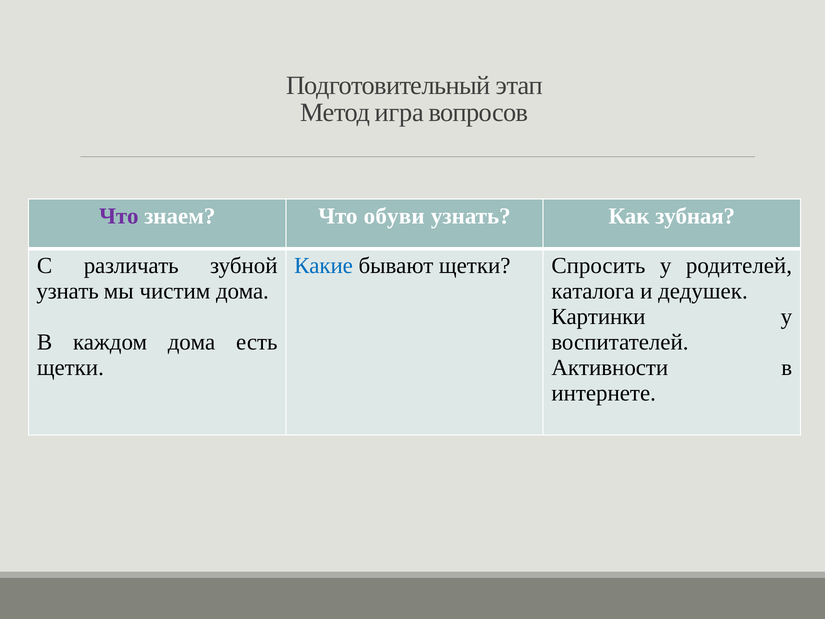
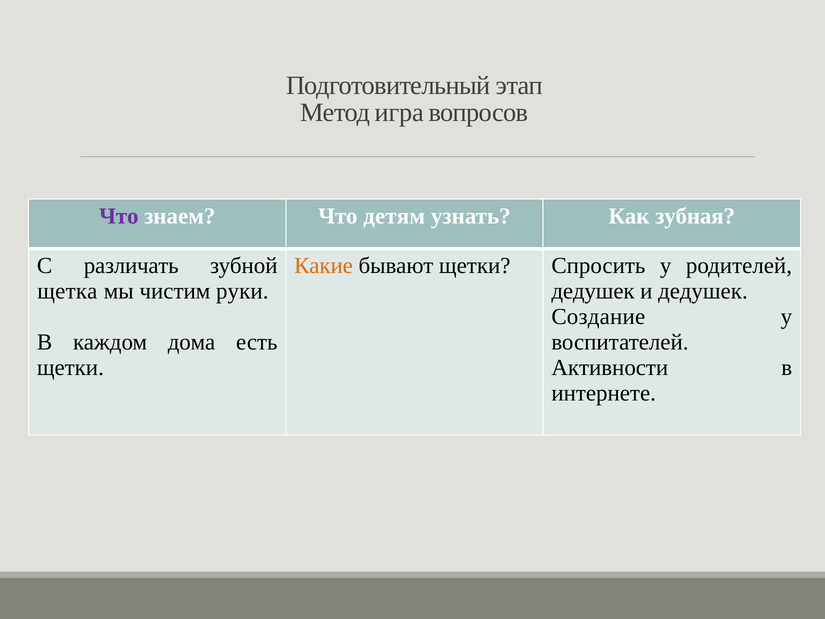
обуви: обуви -> детям (394, 216)
Какие colour: blue -> orange (324, 266)
узнать: узнать -> щетка (67, 291)
чистим дома: дома -> руки (242, 291)
каталога: каталога -> дедушек (593, 291)
Картинки: Картинки -> Создание (598, 317)
